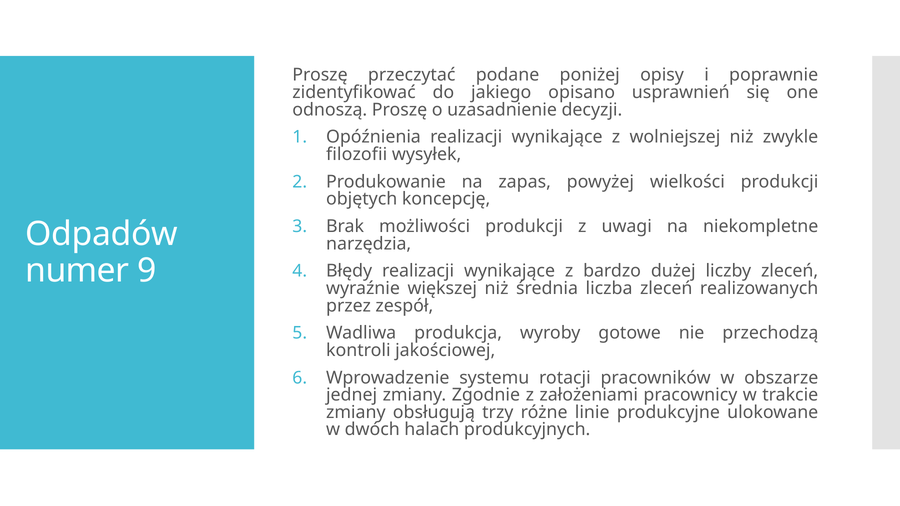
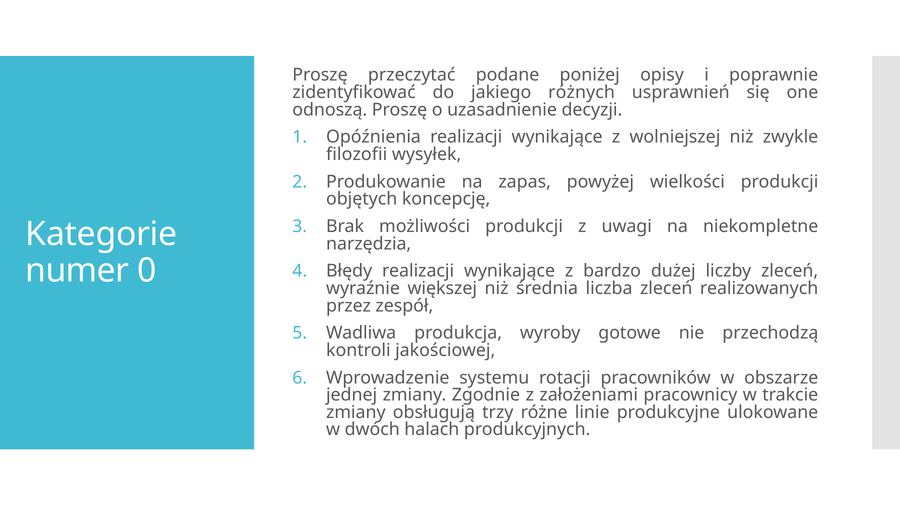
opisano: opisano -> różnych (582, 92)
Odpadów: Odpadów -> Kategorie (101, 234)
9: 9 -> 0 (147, 271)
